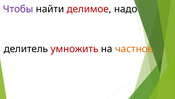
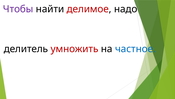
частное colour: orange -> blue (135, 49)
